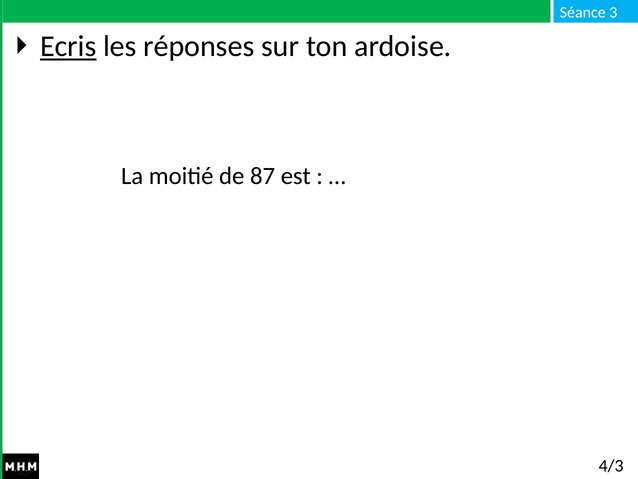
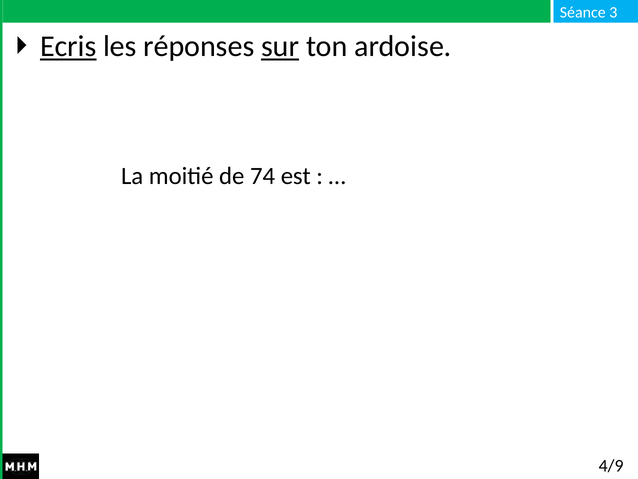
sur underline: none -> present (280, 47)
87: 87 -> 74 (263, 176)
4/3: 4/3 -> 4/9 (611, 465)
